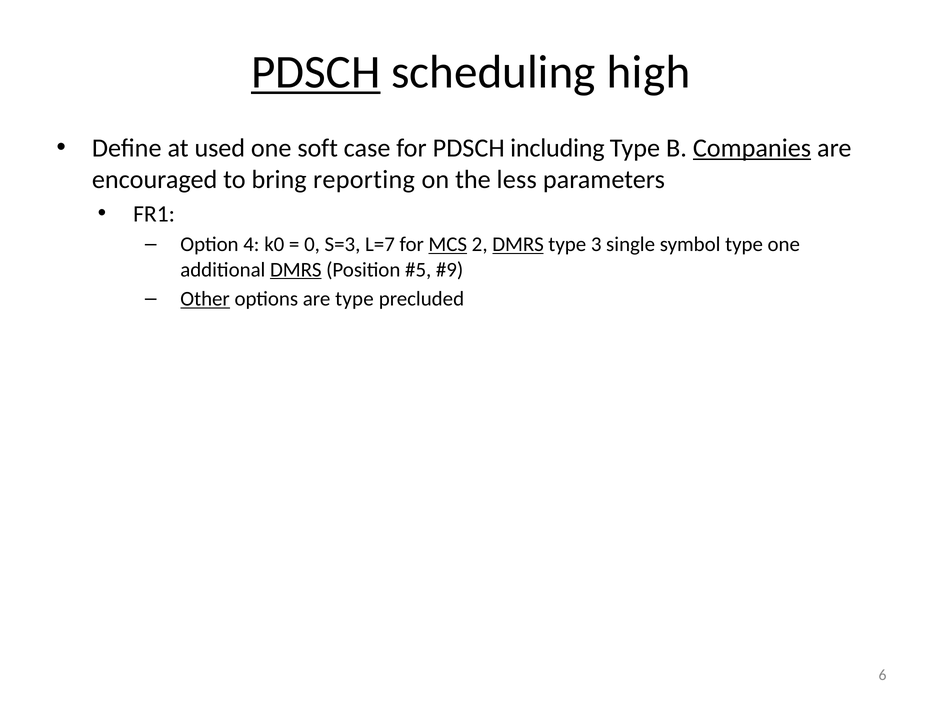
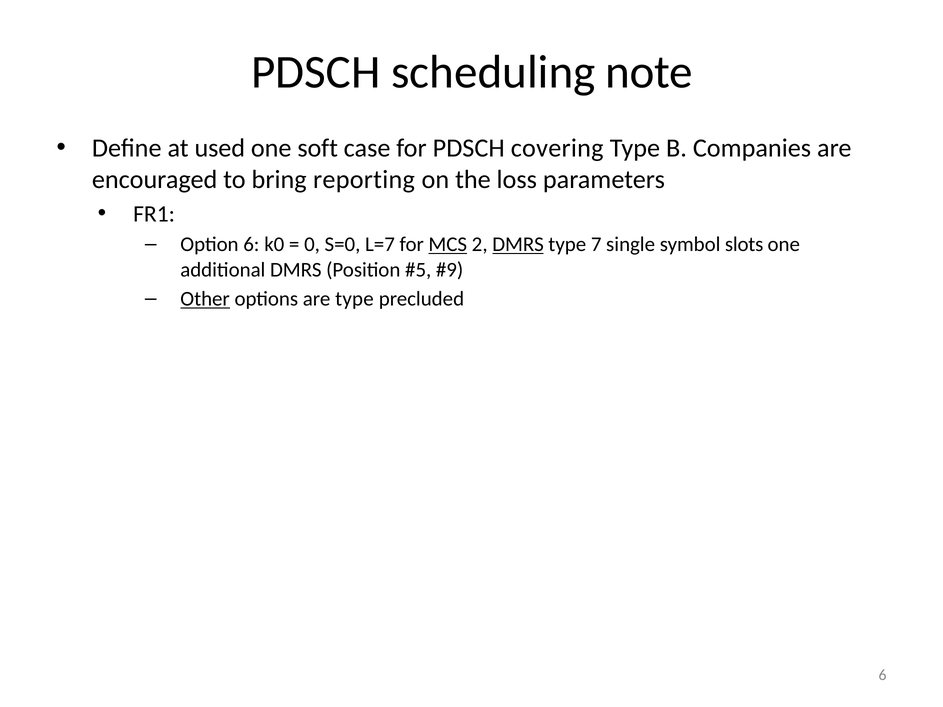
PDSCH underline: present -> none (316, 72)
high: high -> note (649, 72)
including: including -> covering (557, 148)
Companies underline: present -> none (752, 148)
less: less -> loss (517, 179)
Option 4: 4 -> 6 (251, 245)
S=3: S=3 -> S=0 (342, 245)
3: 3 -> 7 (596, 245)
symbol type: type -> slots (744, 245)
DMRS underline: present -> none (296, 270)
